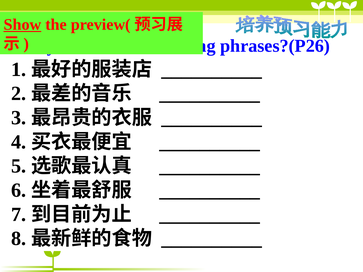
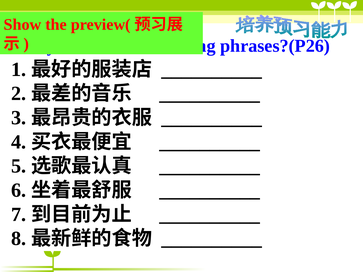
Show underline: present -> none (22, 25)
